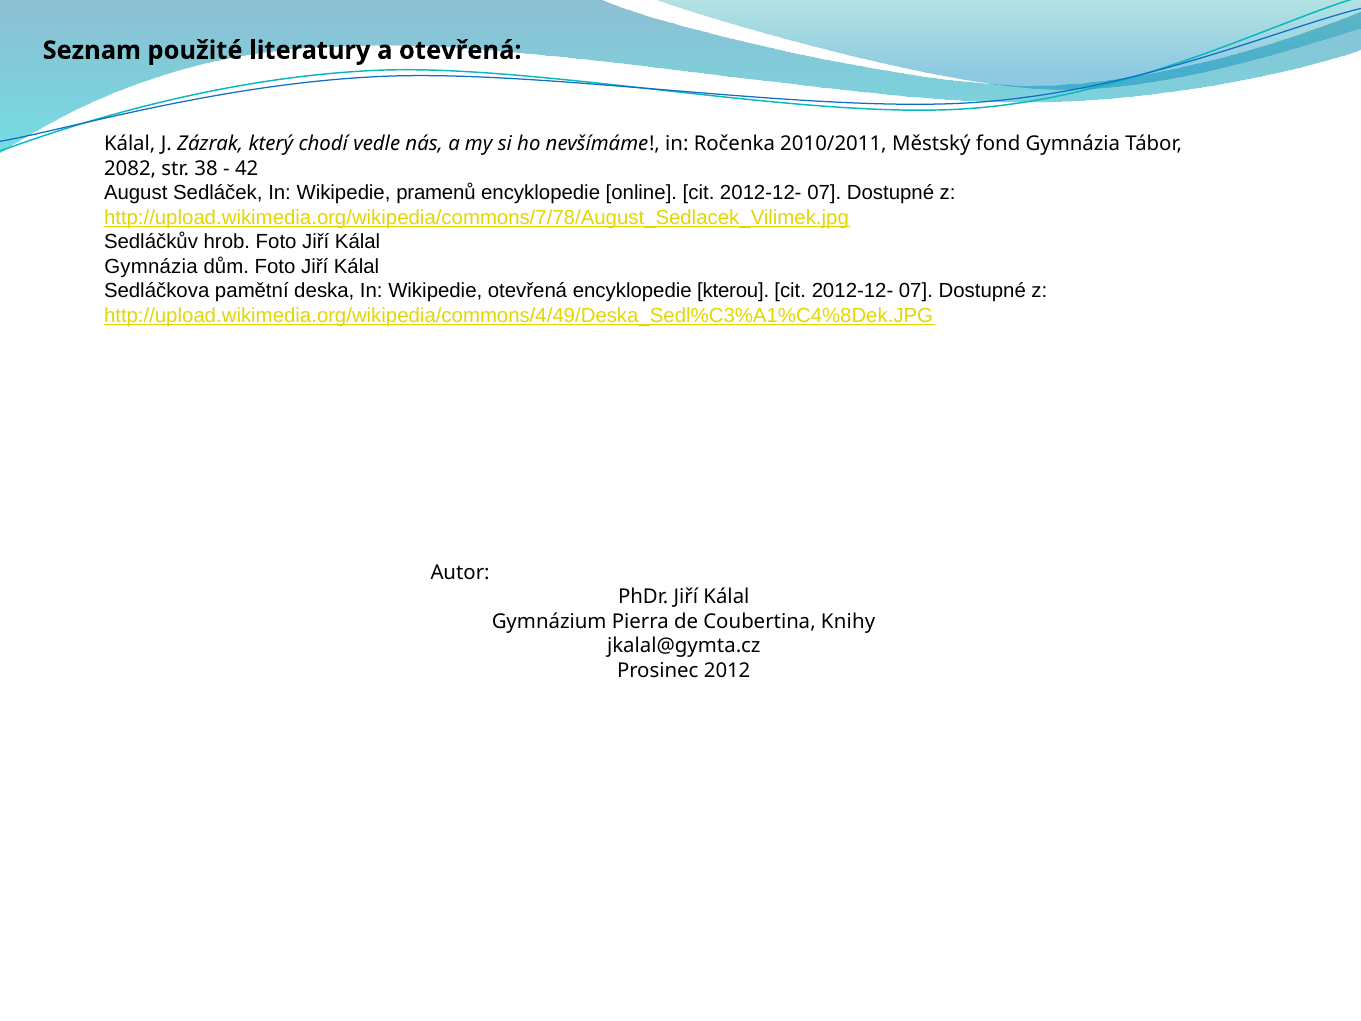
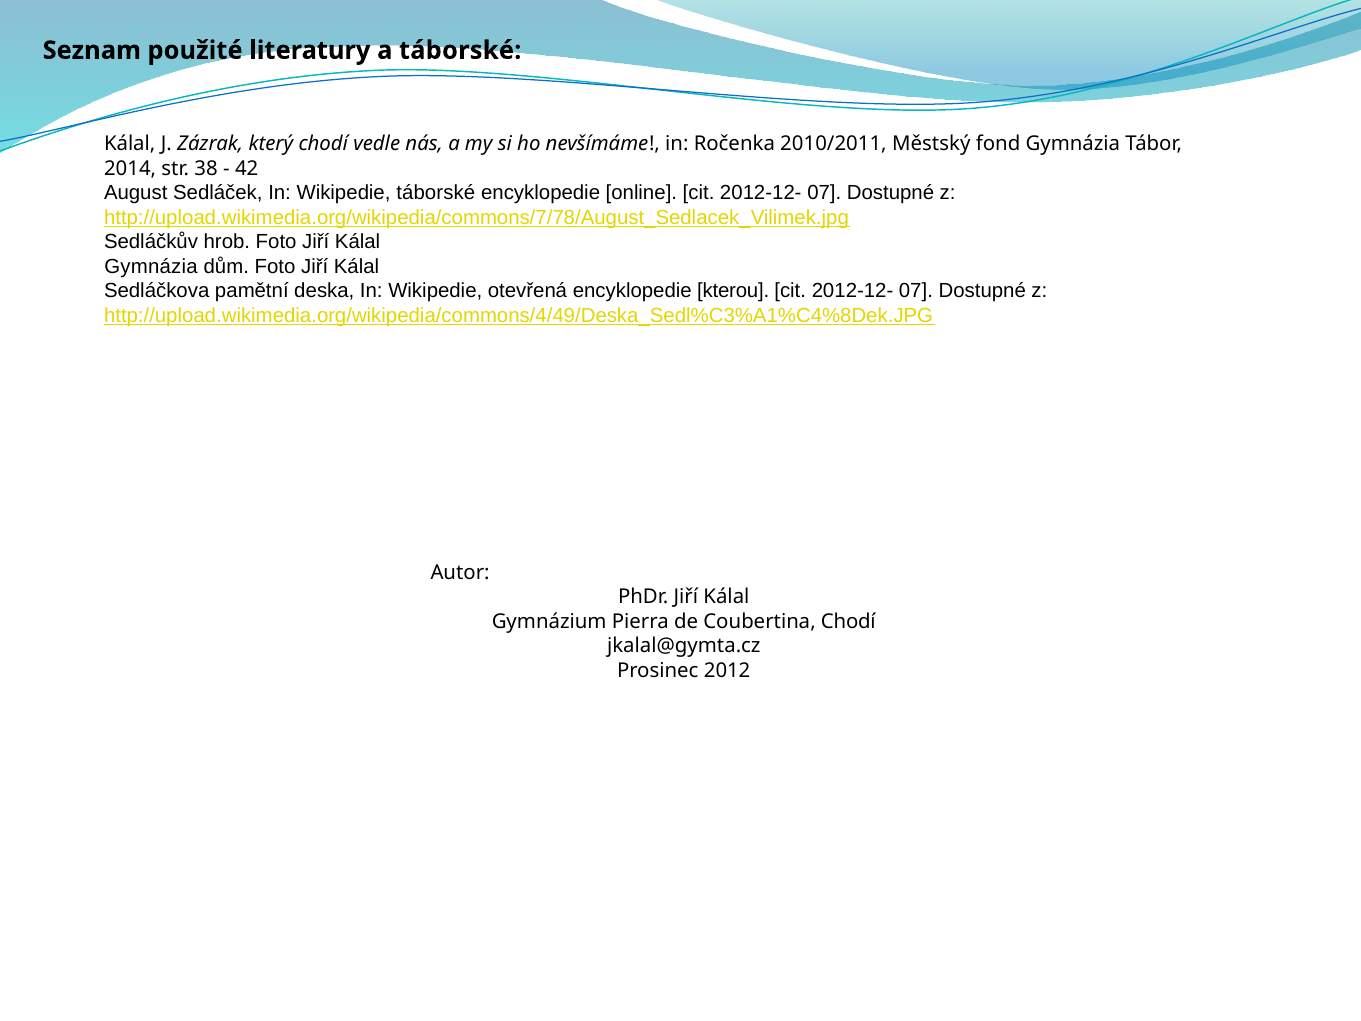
a otevřená: otevřená -> táborské (460, 50)
2082: 2082 -> 2014 (130, 169)
Wikipedie pramenů: pramenů -> táborské (436, 193)
Coubertina Knihy: Knihy -> Chodí (848, 622)
